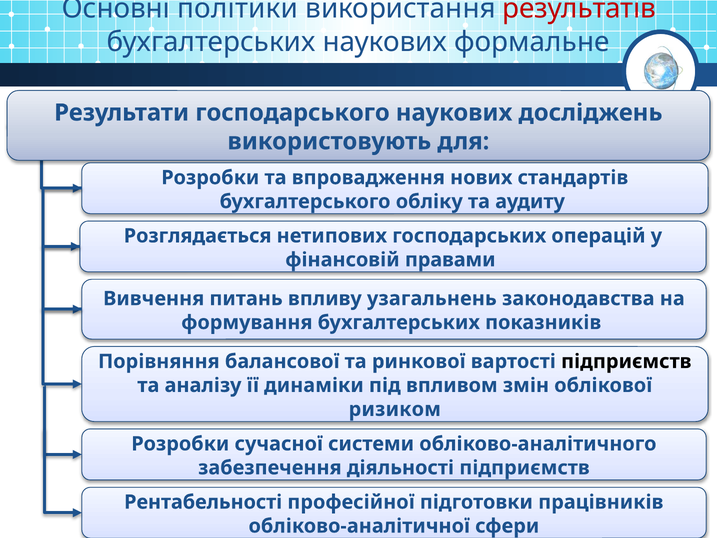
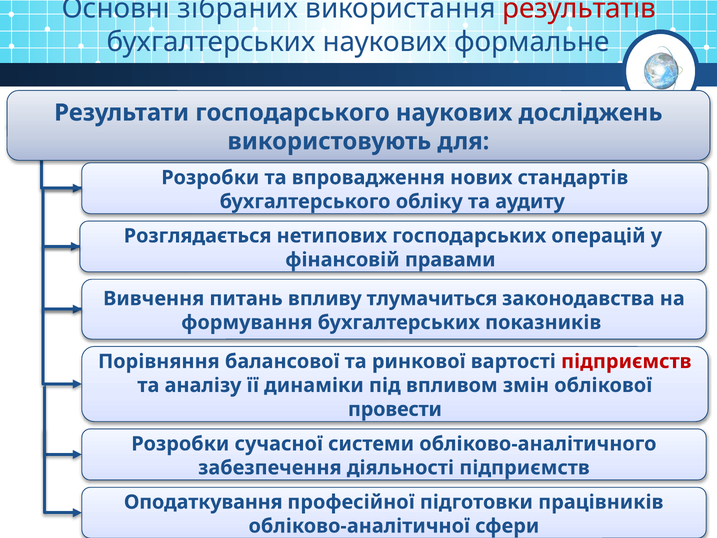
політики: політики -> зібраних (238, 9)
узагальнень: узагальнень -> тлумачиться (432, 298)
підприємств colour: black -> red (626, 361)
ризиком: ризиком -> провести (395, 409)
Рентабельності: Рентабельності -> Оподаткування (203, 502)
